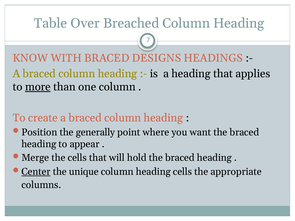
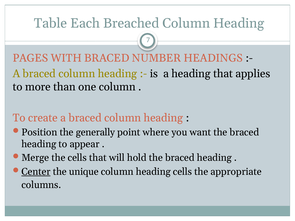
Over: Over -> Each (85, 23)
KNOW: KNOW -> PAGES (30, 58)
DESIGNS: DESIGNS -> NUMBER (157, 58)
more underline: present -> none (38, 87)
